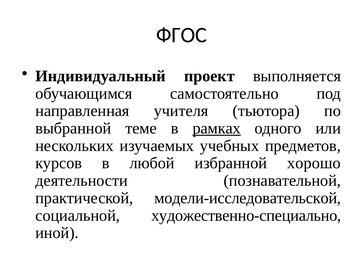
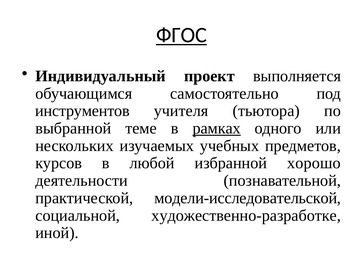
ФГОС underline: none -> present (182, 35)
направленная: направленная -> инструментов (82, 111)
художественно-специально: художественно-специально -> художественно-разработке (246, 216)
